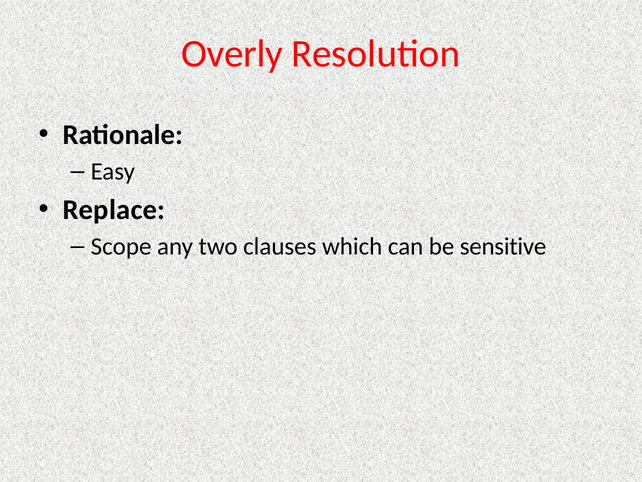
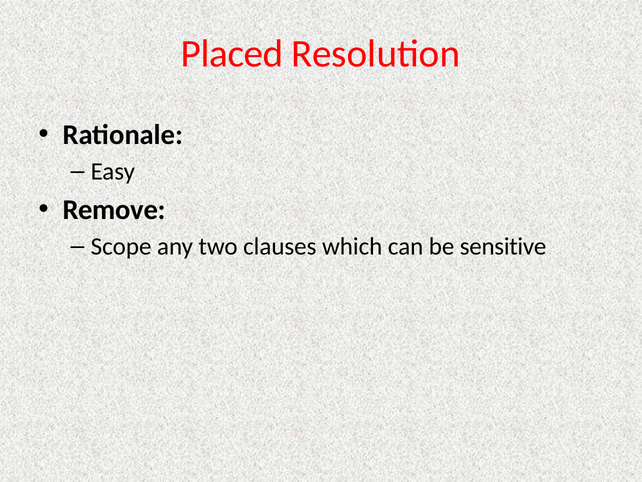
Overly: Overly -> Placed (232, 54)
Replace: Replace -> Remove (114, 210)
